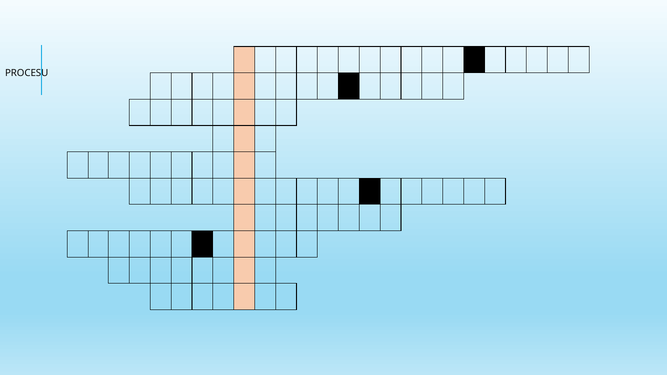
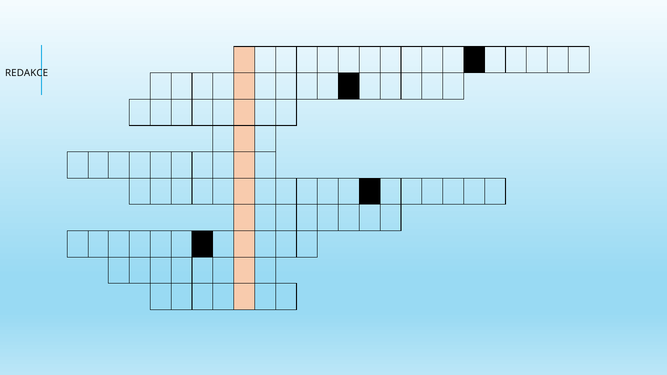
PROCESU: PROCESU -> REDAKCE (27, 73)
